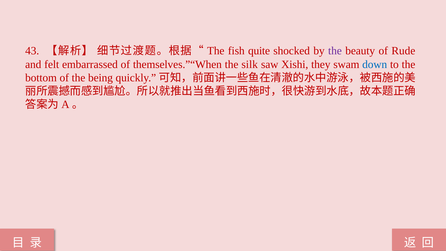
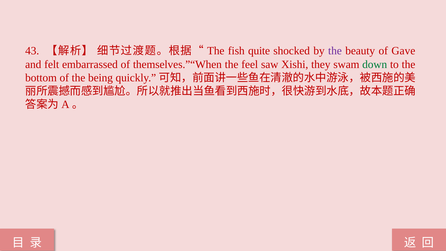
Rude: Rude -> Gave (403, 51)
silk: silk -> feel (250, 64)
down colour: blue -> green (375, 64)
